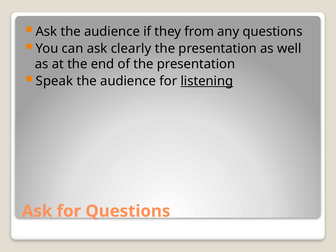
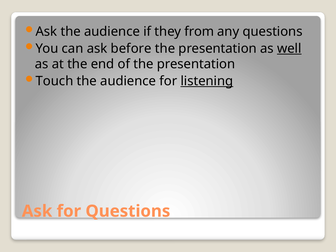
clearly: clearly -> before (131, 48)
well underline: none -> present (289, 48)
Speak: Speak -> Touch (55, 81)
